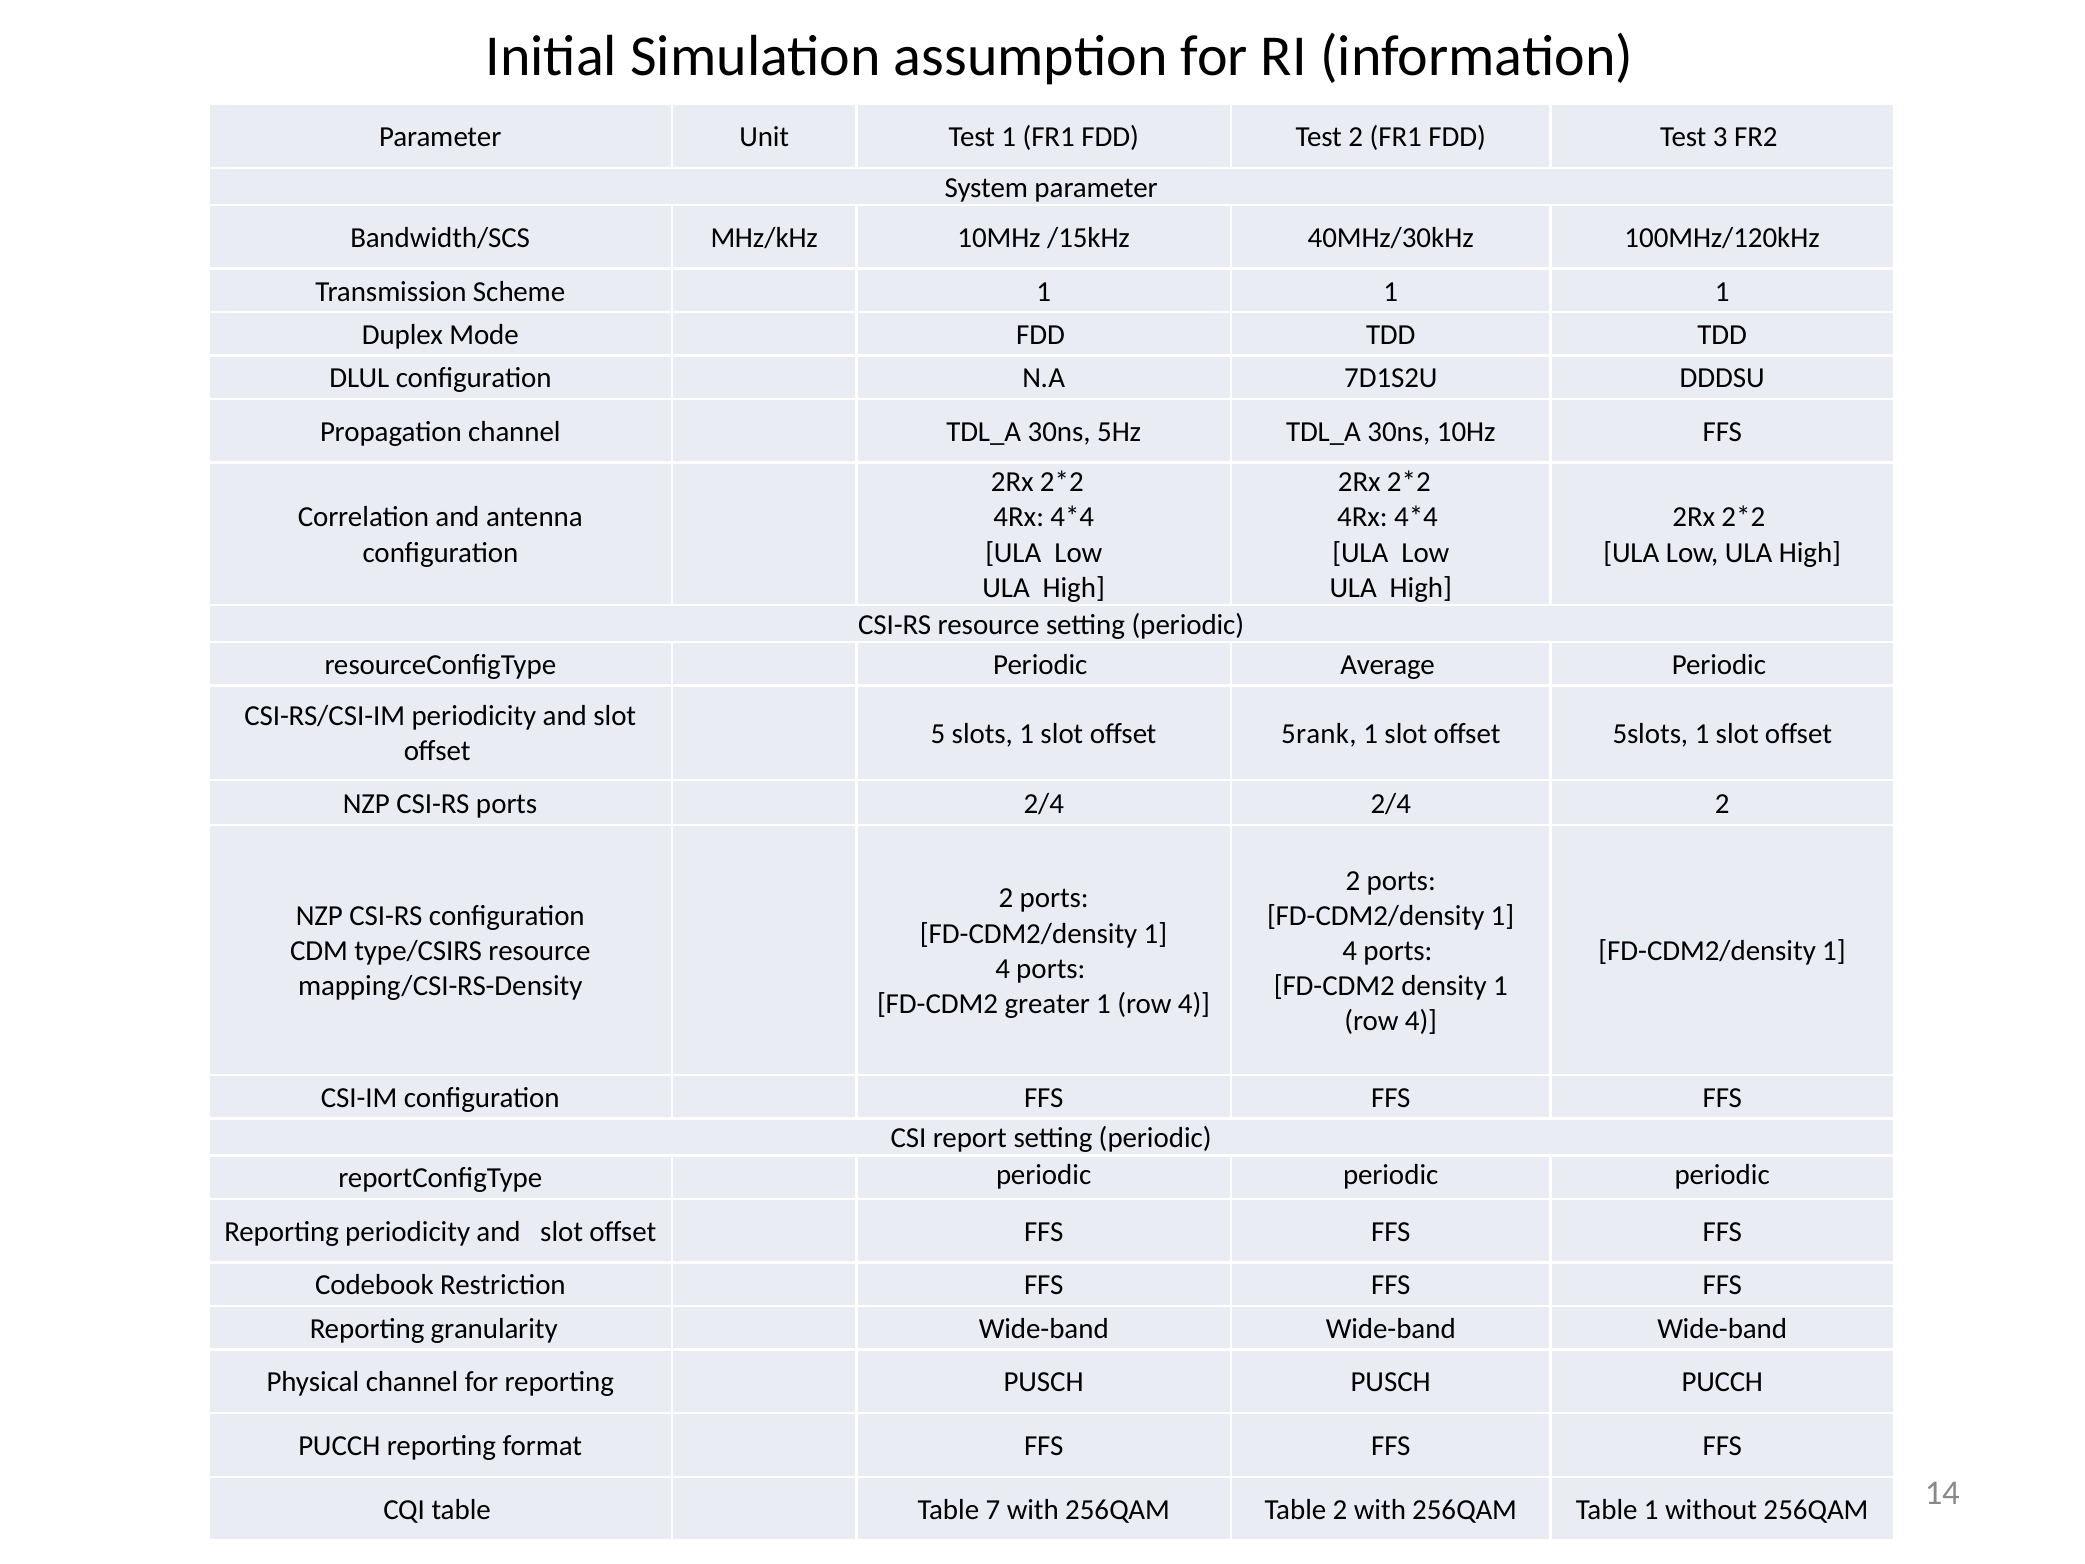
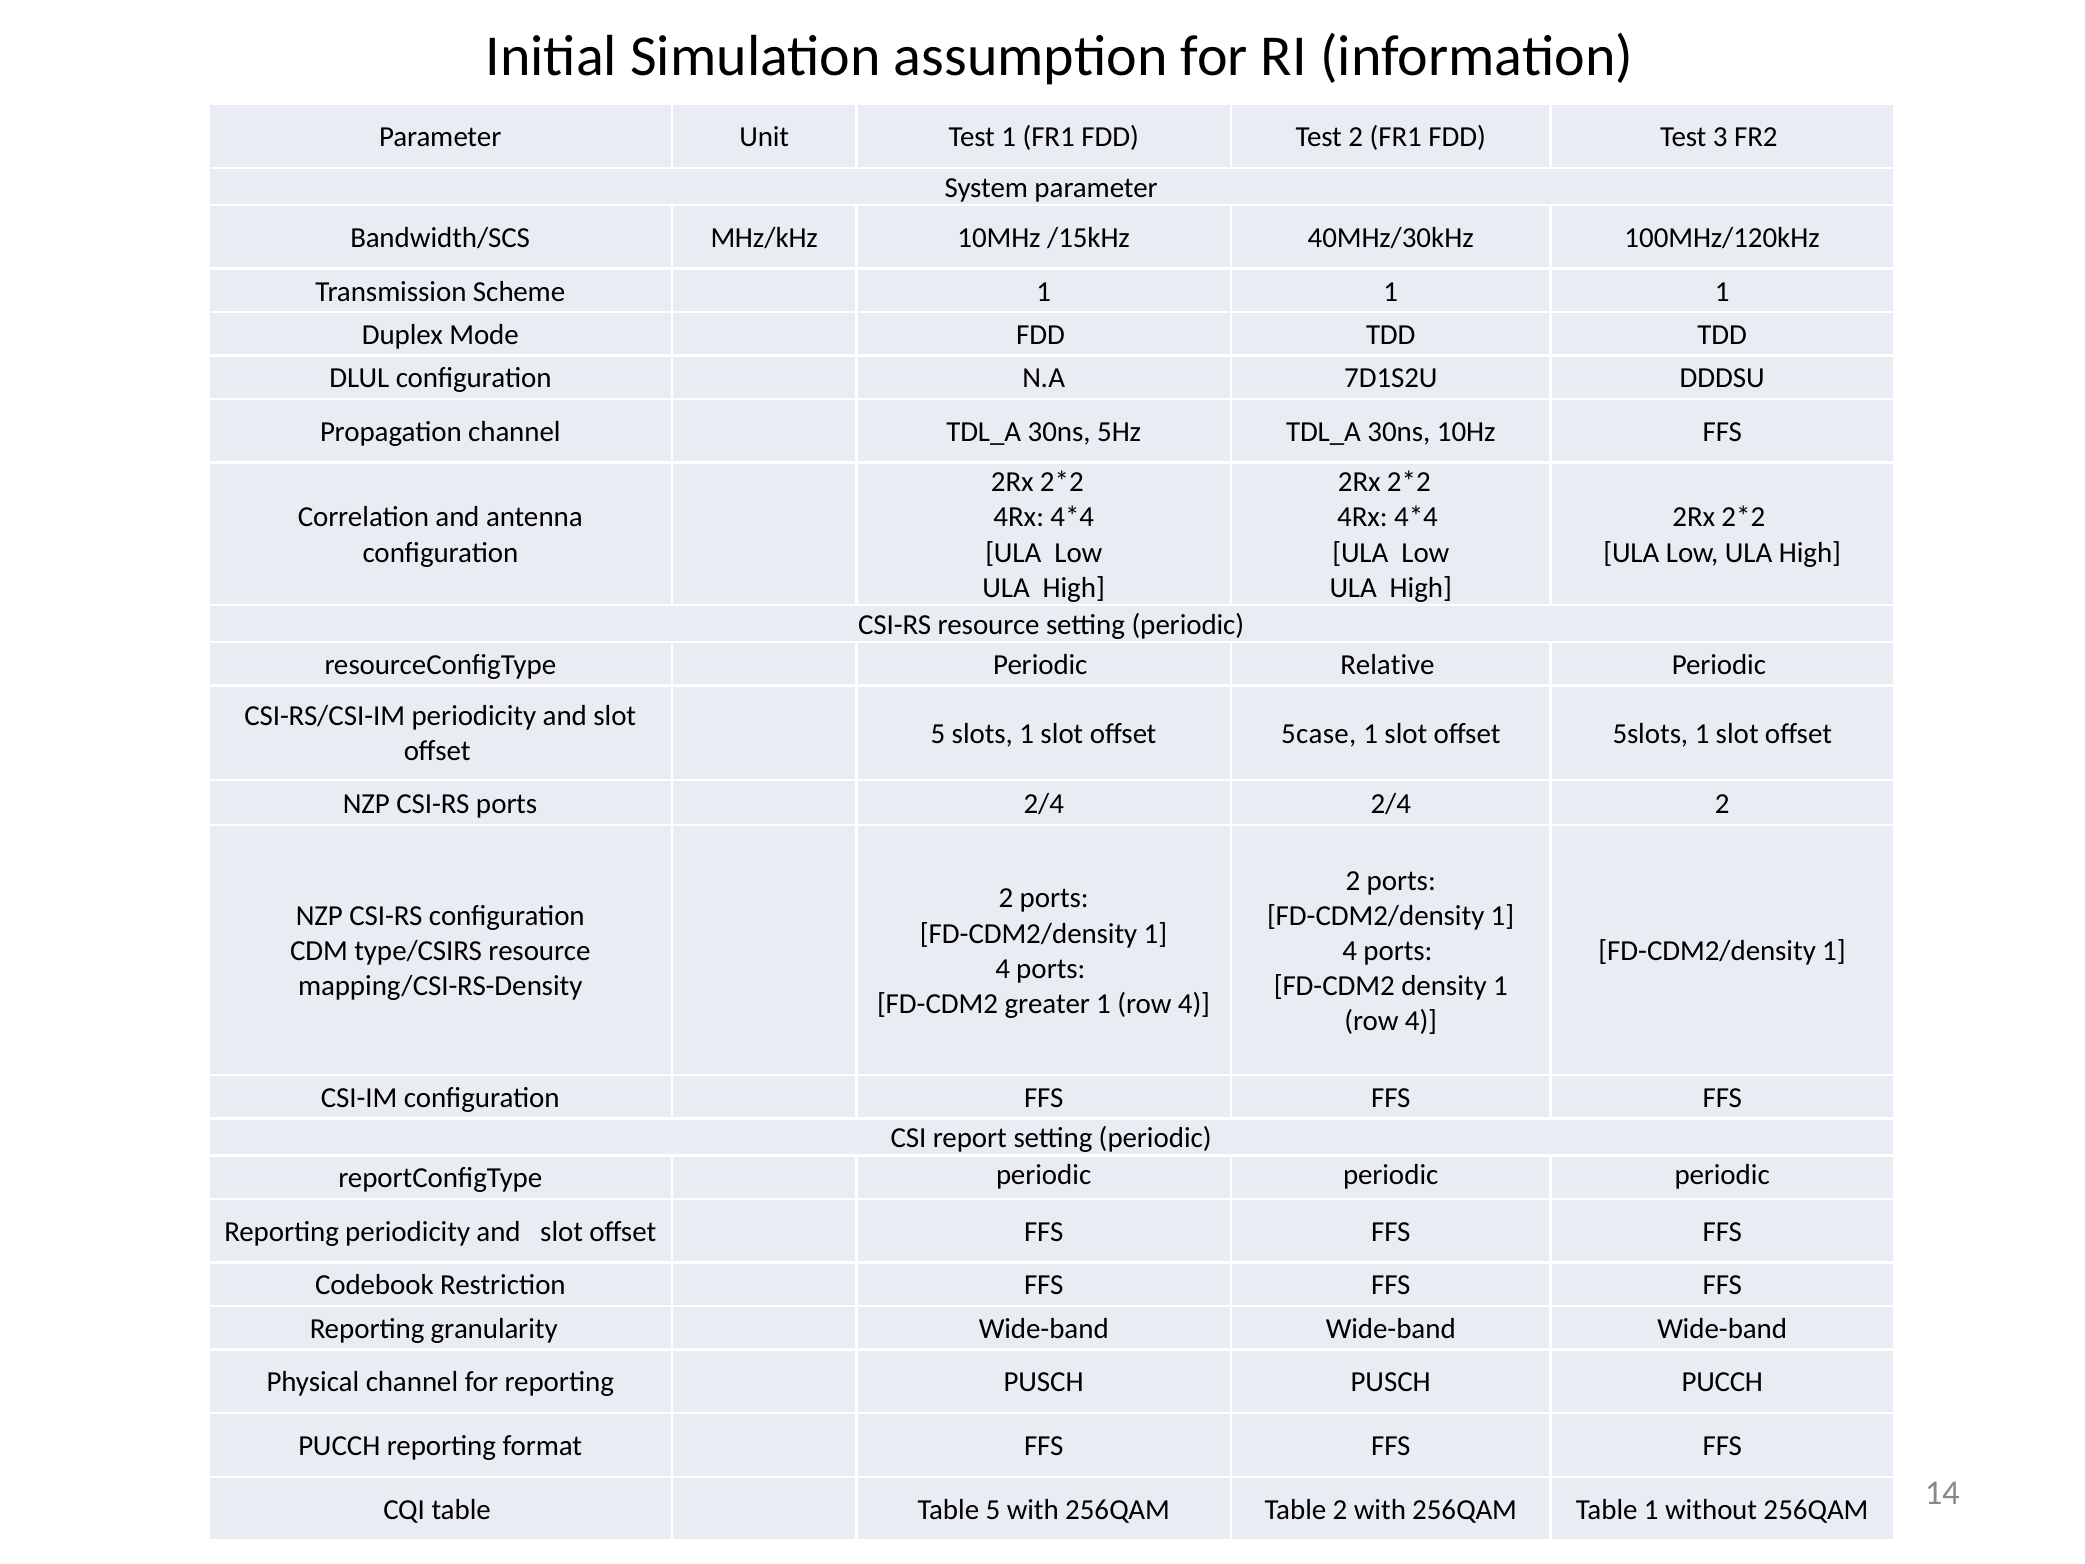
Average: Average -> Relative (1387, 665)
5rank: 5rank -> 5case (1319, 734)
Table 7: 7 -> 5 (993, 1510)
